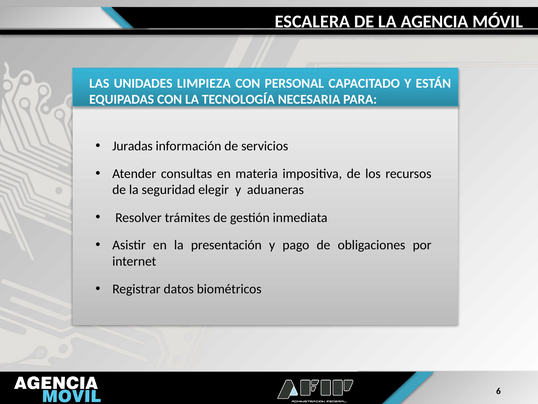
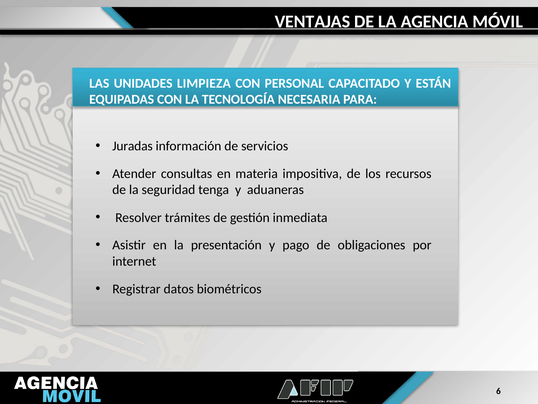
ESCALERA: ESCALERA -> VENTAJAS (312, 21)
elegir: elegir -> tenga (214, 190)
